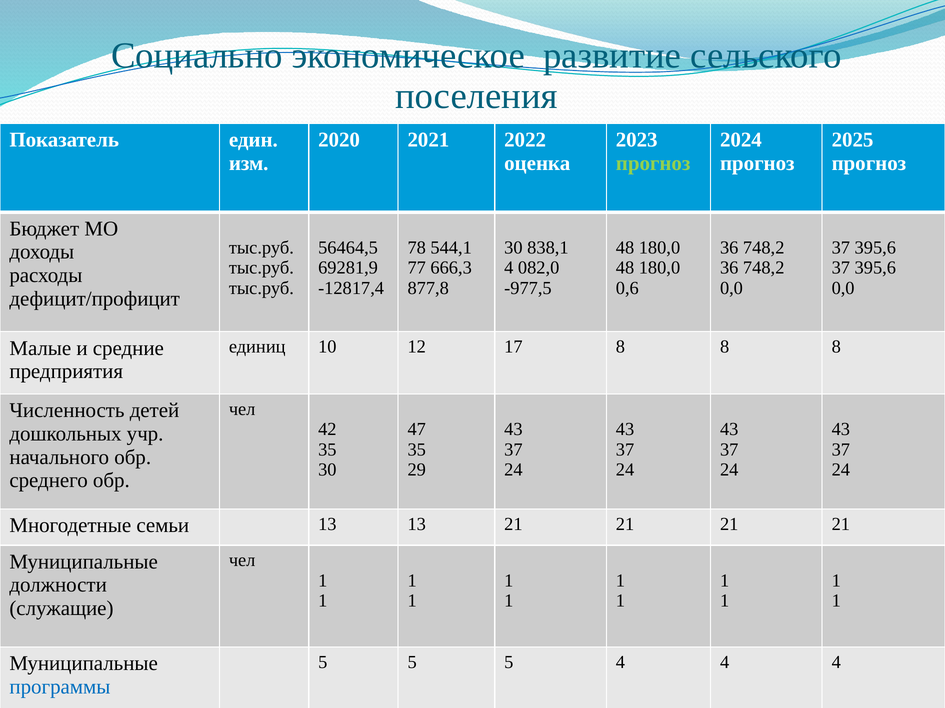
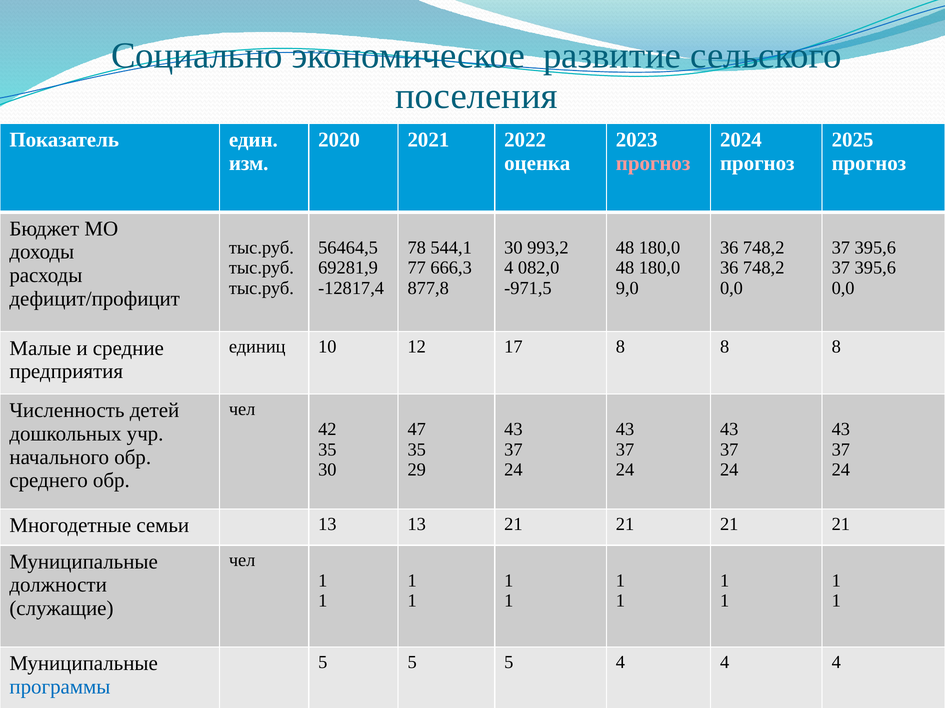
прогноз colour: light green -> pink (653, 164)
838,1: 838,1 -> 993,2 (548, 248)
-977,5: -977,5 -> -971,5 (528, 288)
0,6: 0,6 -> 9,0 (627, 288)
